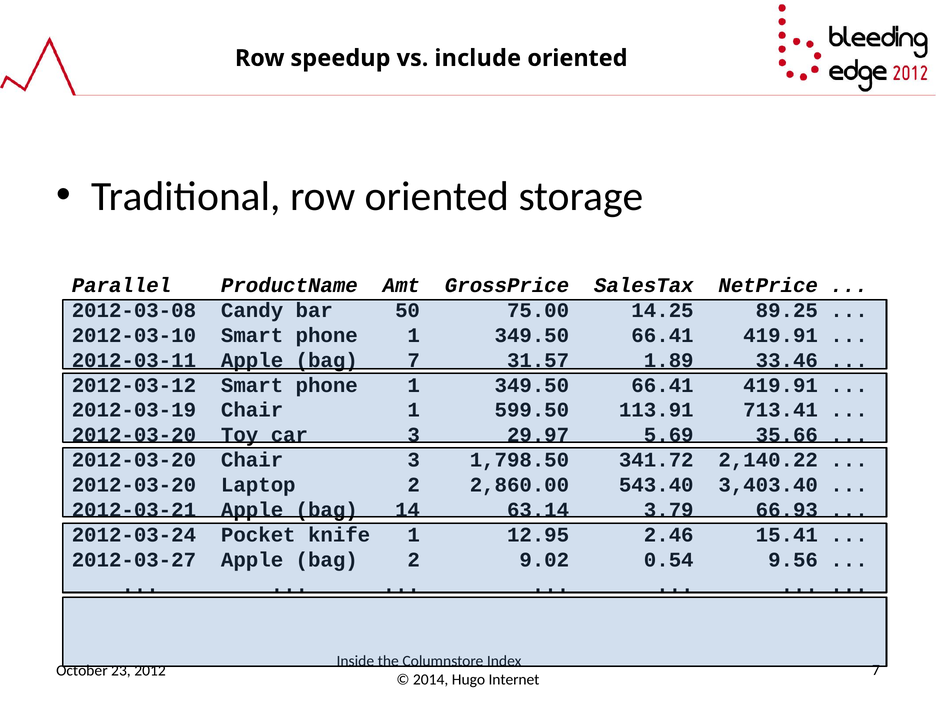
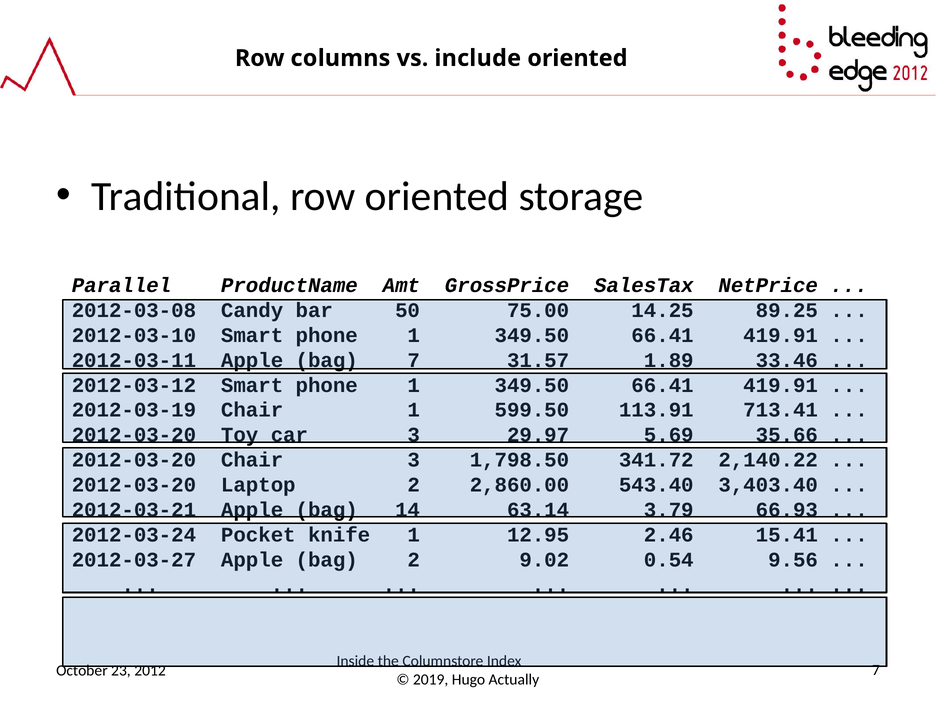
speedup: speedup -> columns (340, 58)
2014: 2014 -> 2019 (431, 680)
Internet: Internet -> Actually (514, 680)
